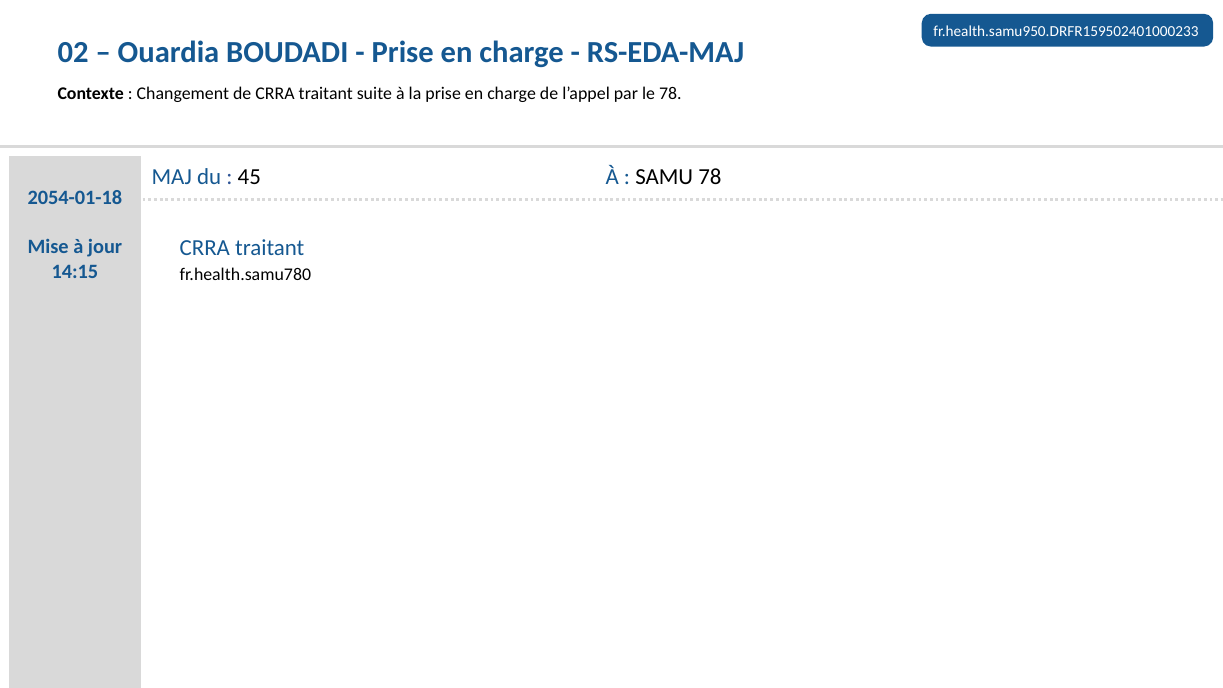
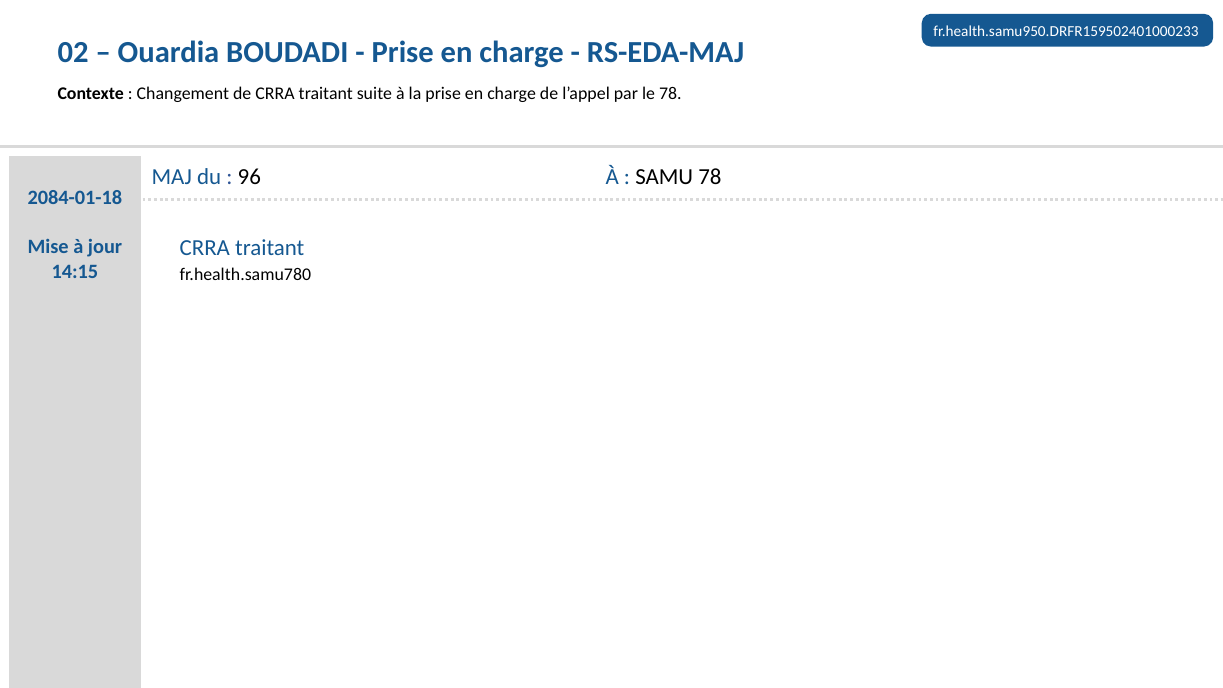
45: 45 -> 96 (249, 176)
2054-01-18: 2054-01-18 -> 2084-01-18 (75, 198)
